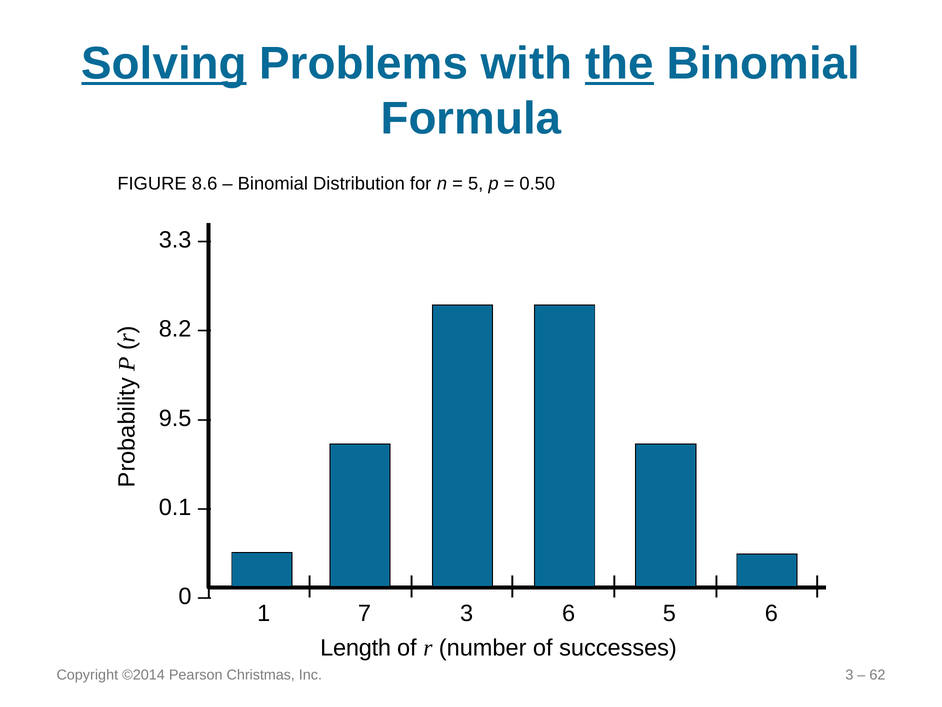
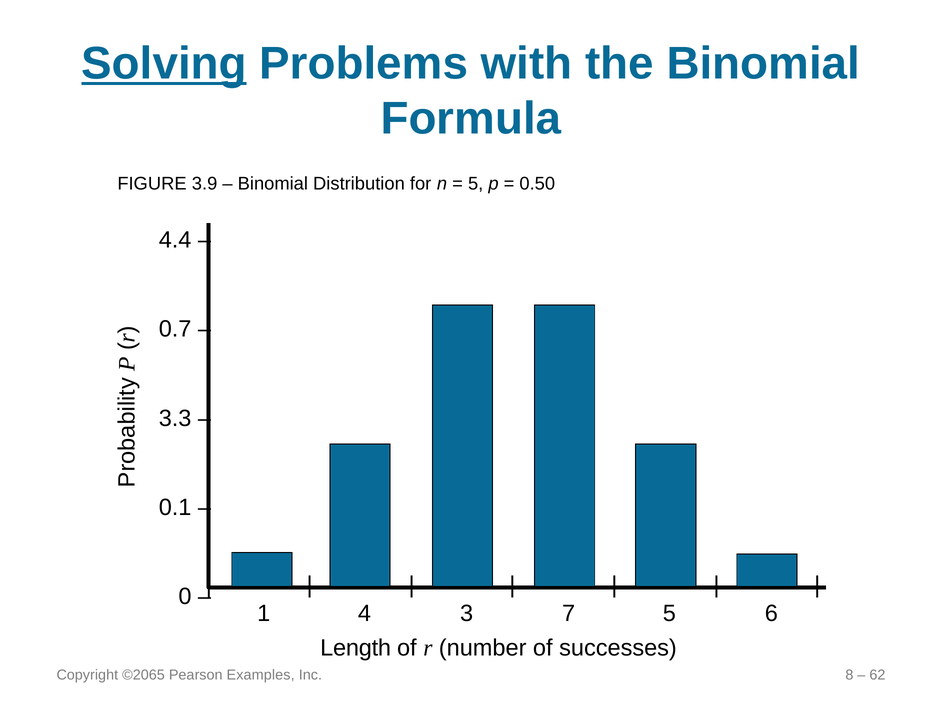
the underline: present -> none (619, 64)
8.6: 8.6 -> 3.9 (205, 184)
3.3: 3.3 -> 4.4 (175, 240)
8.2: 8.2 -> 0.7 (175, 329)
9.5: 9.5 -> 3.3 (175, 418)
7: 7 -> 4 (365, 613)
3 6: 6 -> 7 (569, 613)
©2014: ©2014 -> ©2065 (144, 675)
Christmas: Christmas -> Examples (261, 675)
Inc 3: 3 -> 8 (849, 675)
